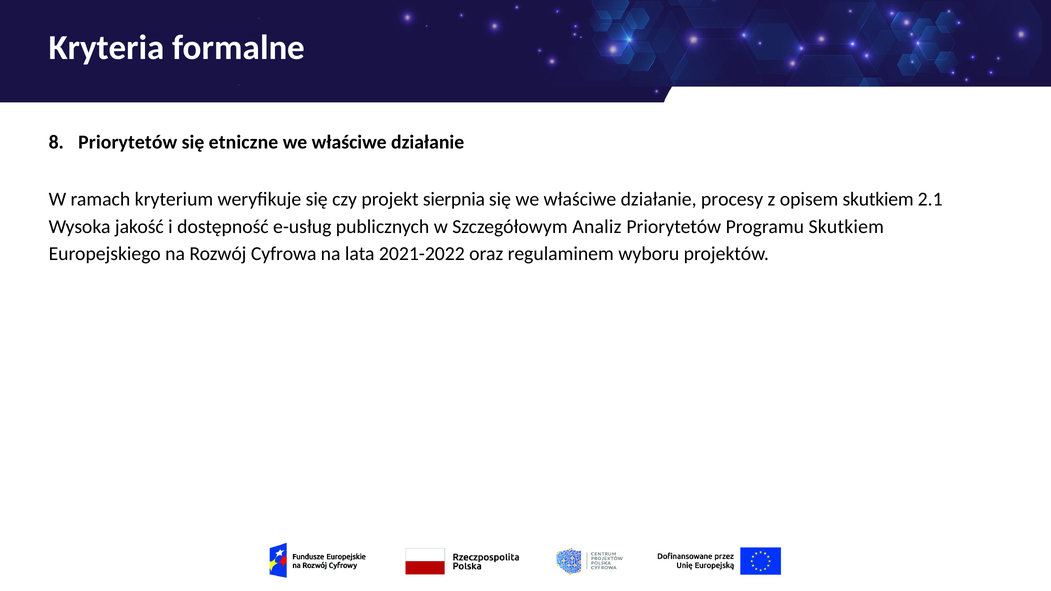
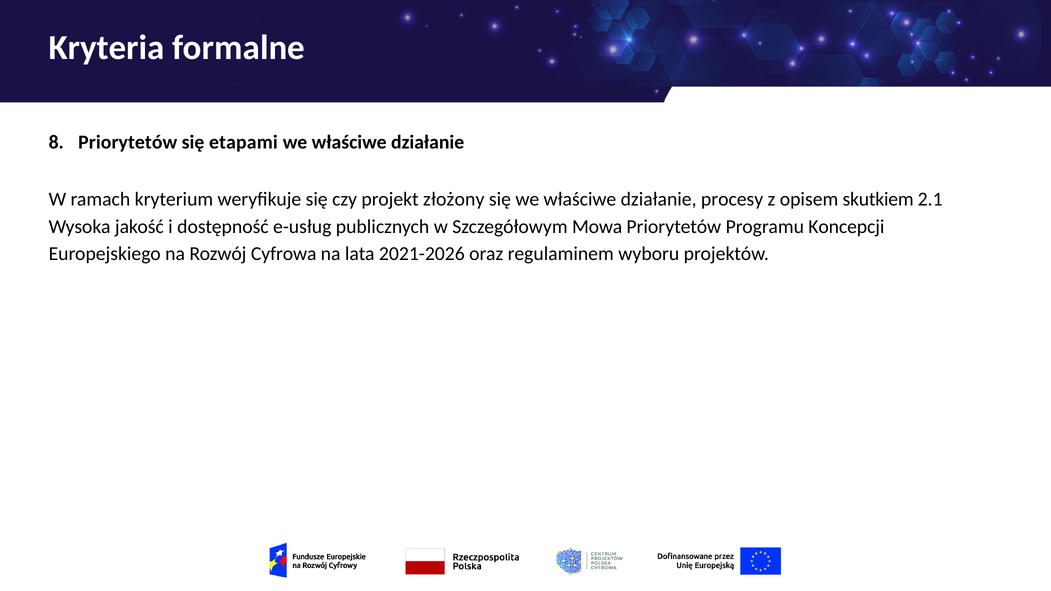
etniczne: etniczne -> etapami (243, 142)
sierpnia: sierpnia -> złożony (454, 200)
Analiz: Analiz -> Mowa (597, 227)
Programu Skutkiem: Skutkiem -> Koncepcji (846, 227)
2021-2022: 2021-2022 -> 2021-2026 (422, 254)
